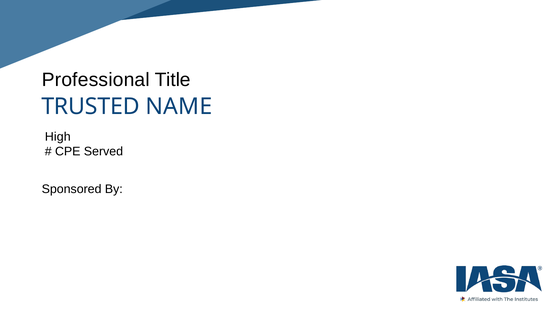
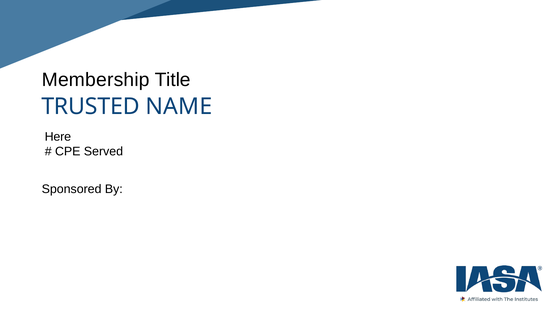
Professional: Professional -> Membership (96, 80)
High: High -> Here (58, 137)
